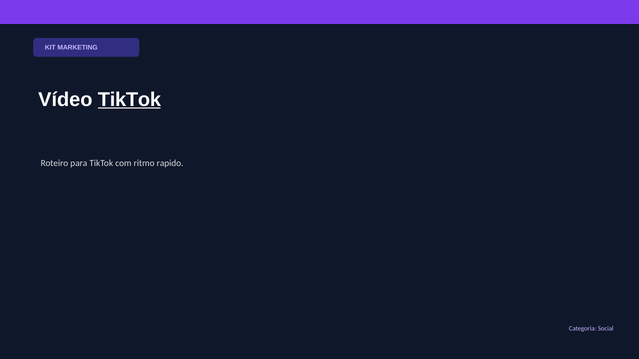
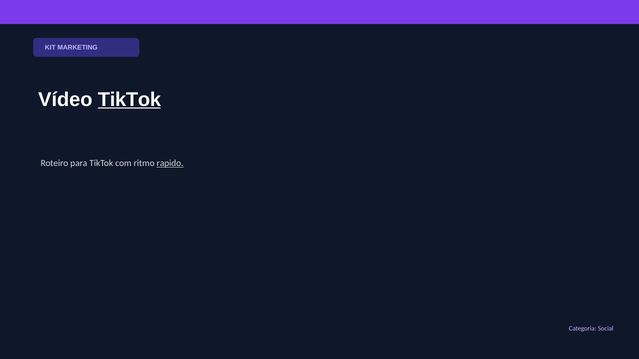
rapido underline: none -> present (170, 164)
